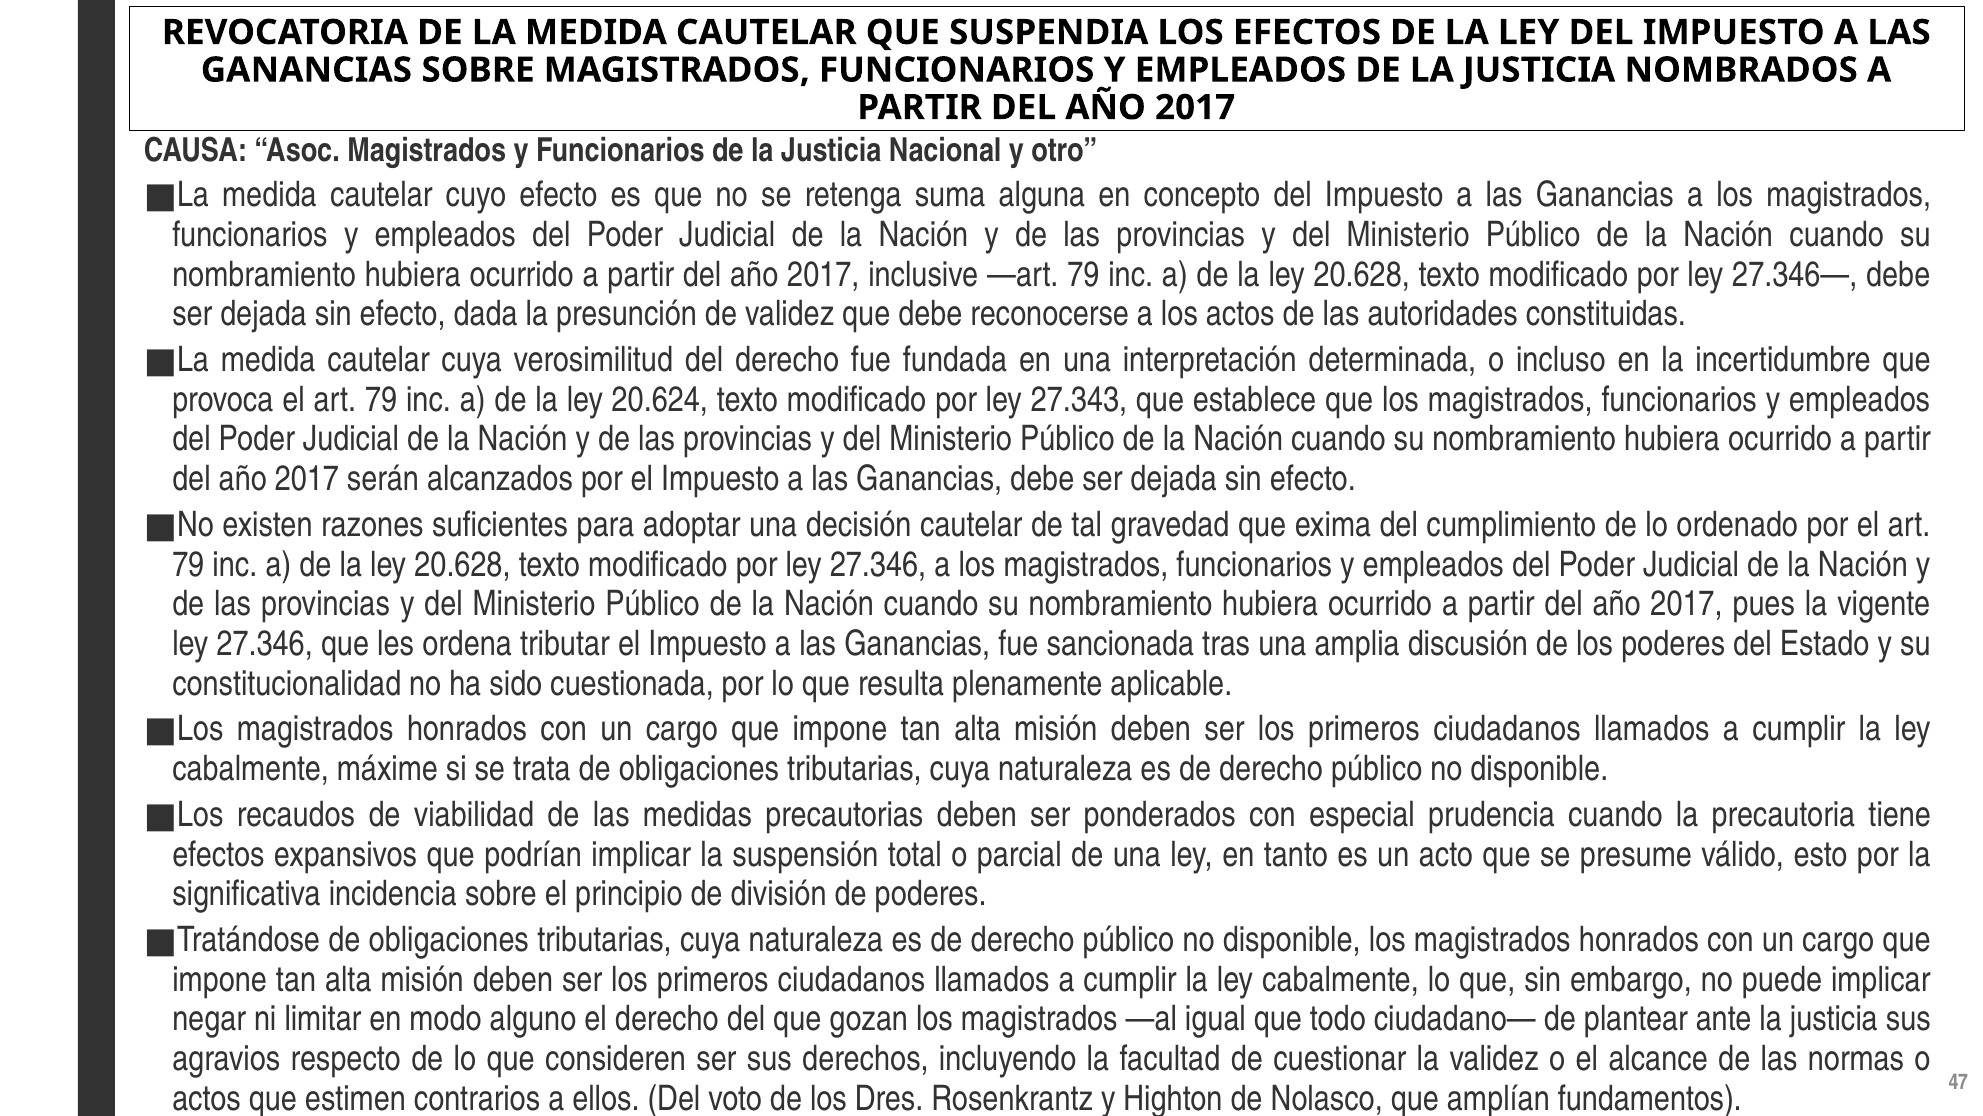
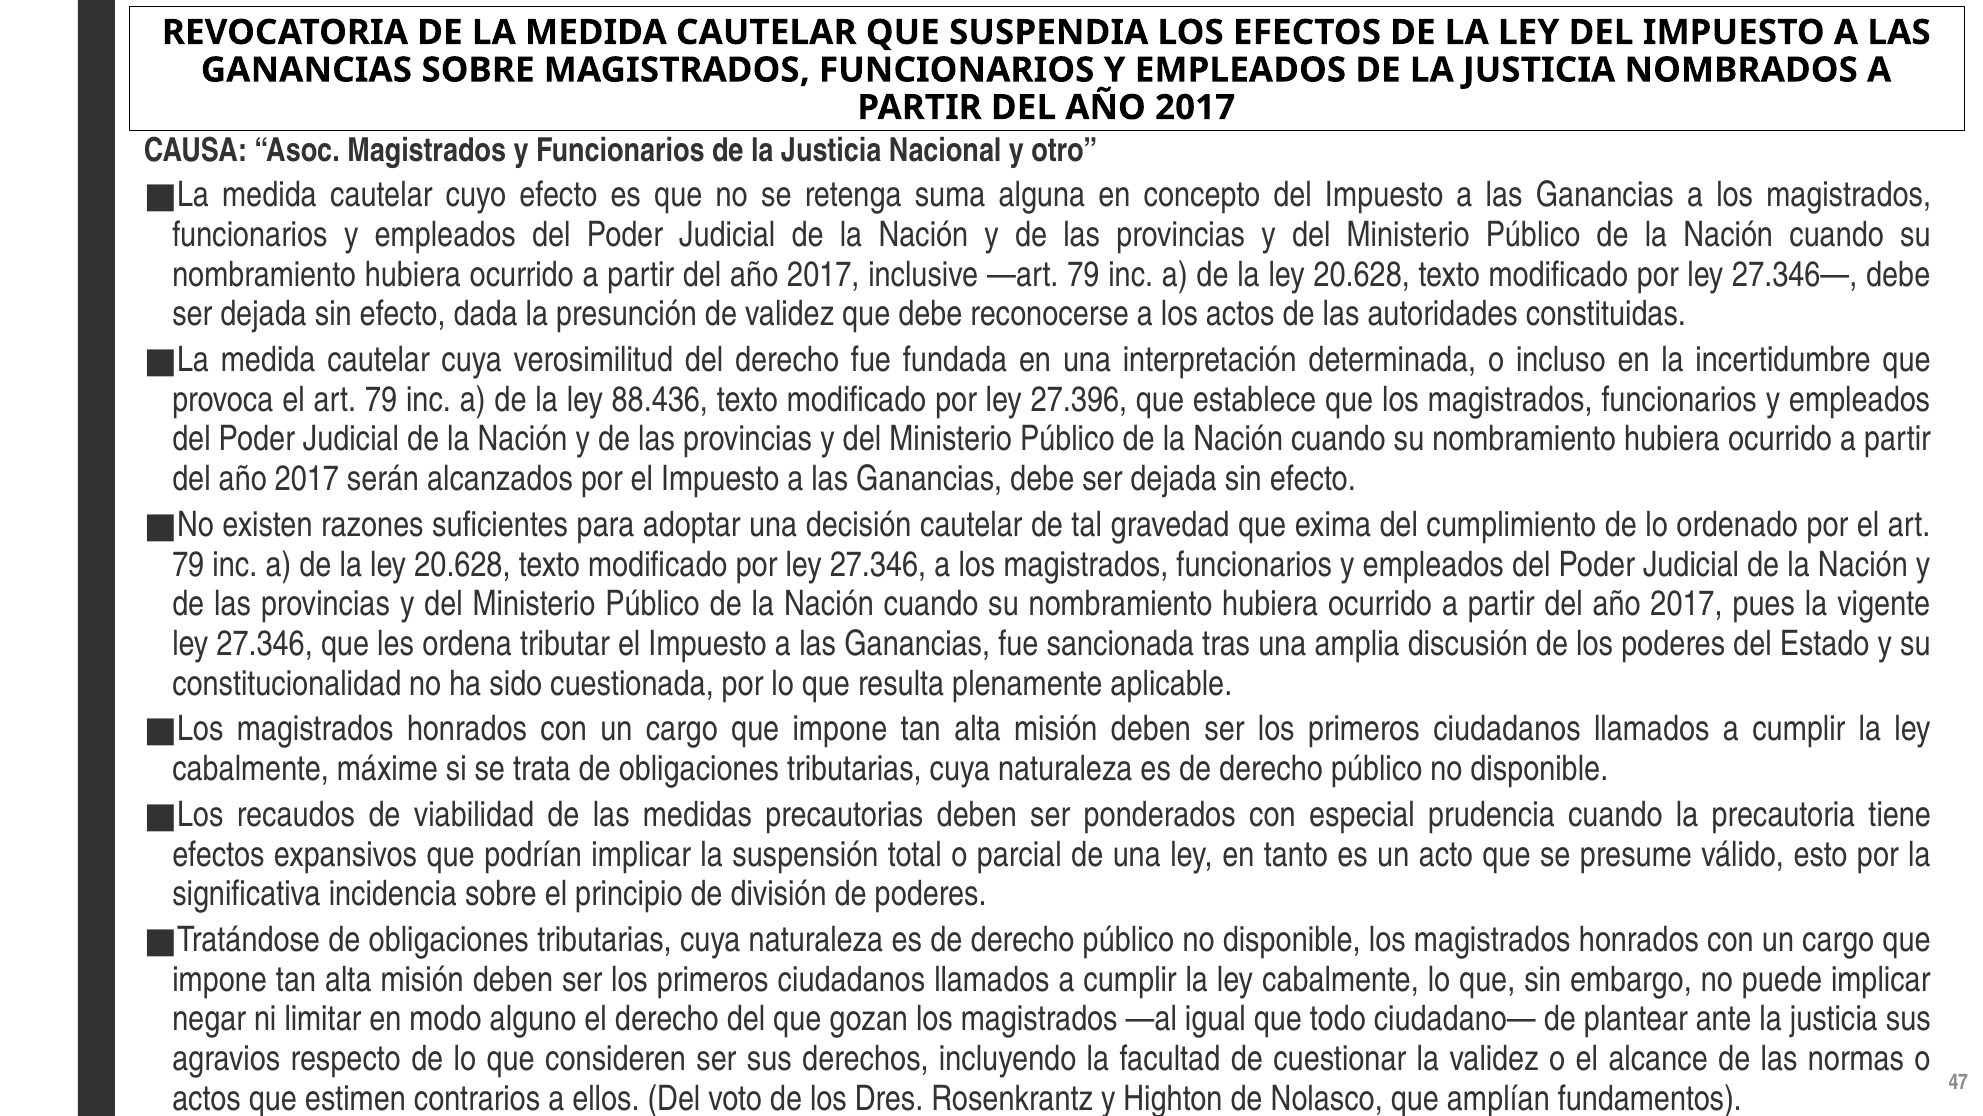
20.624: 20.624 -> 88.436 (660, 399)
27.343: 27.343 -> 27.396 (1079, 399)
